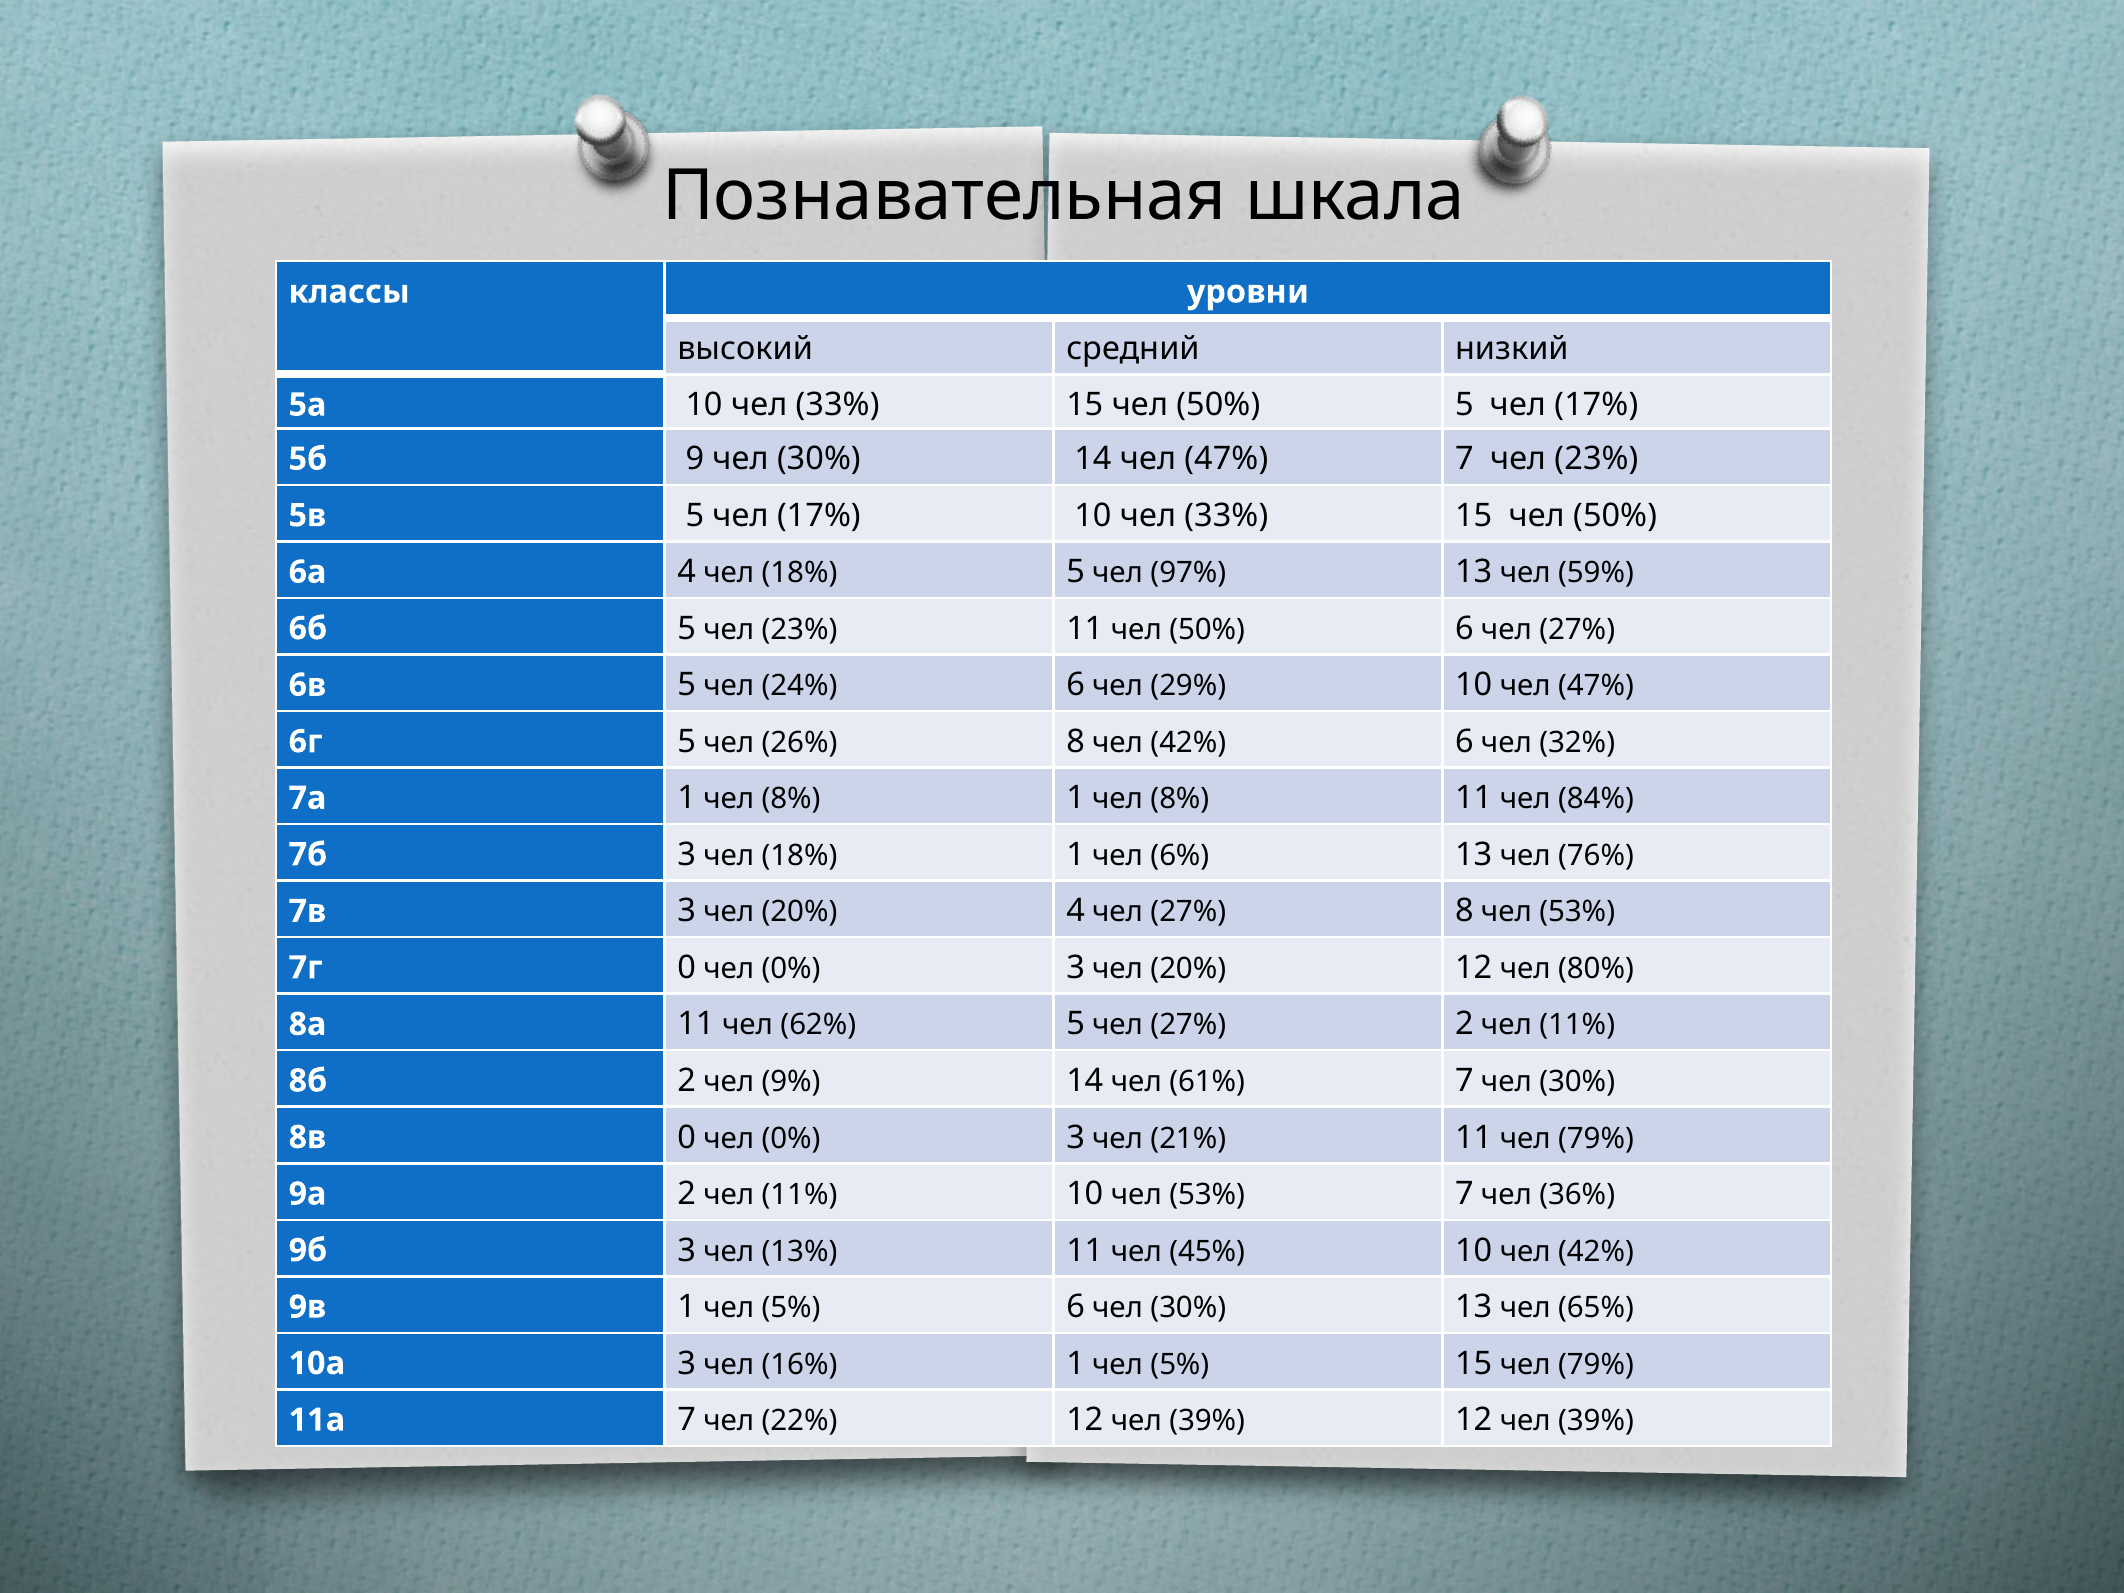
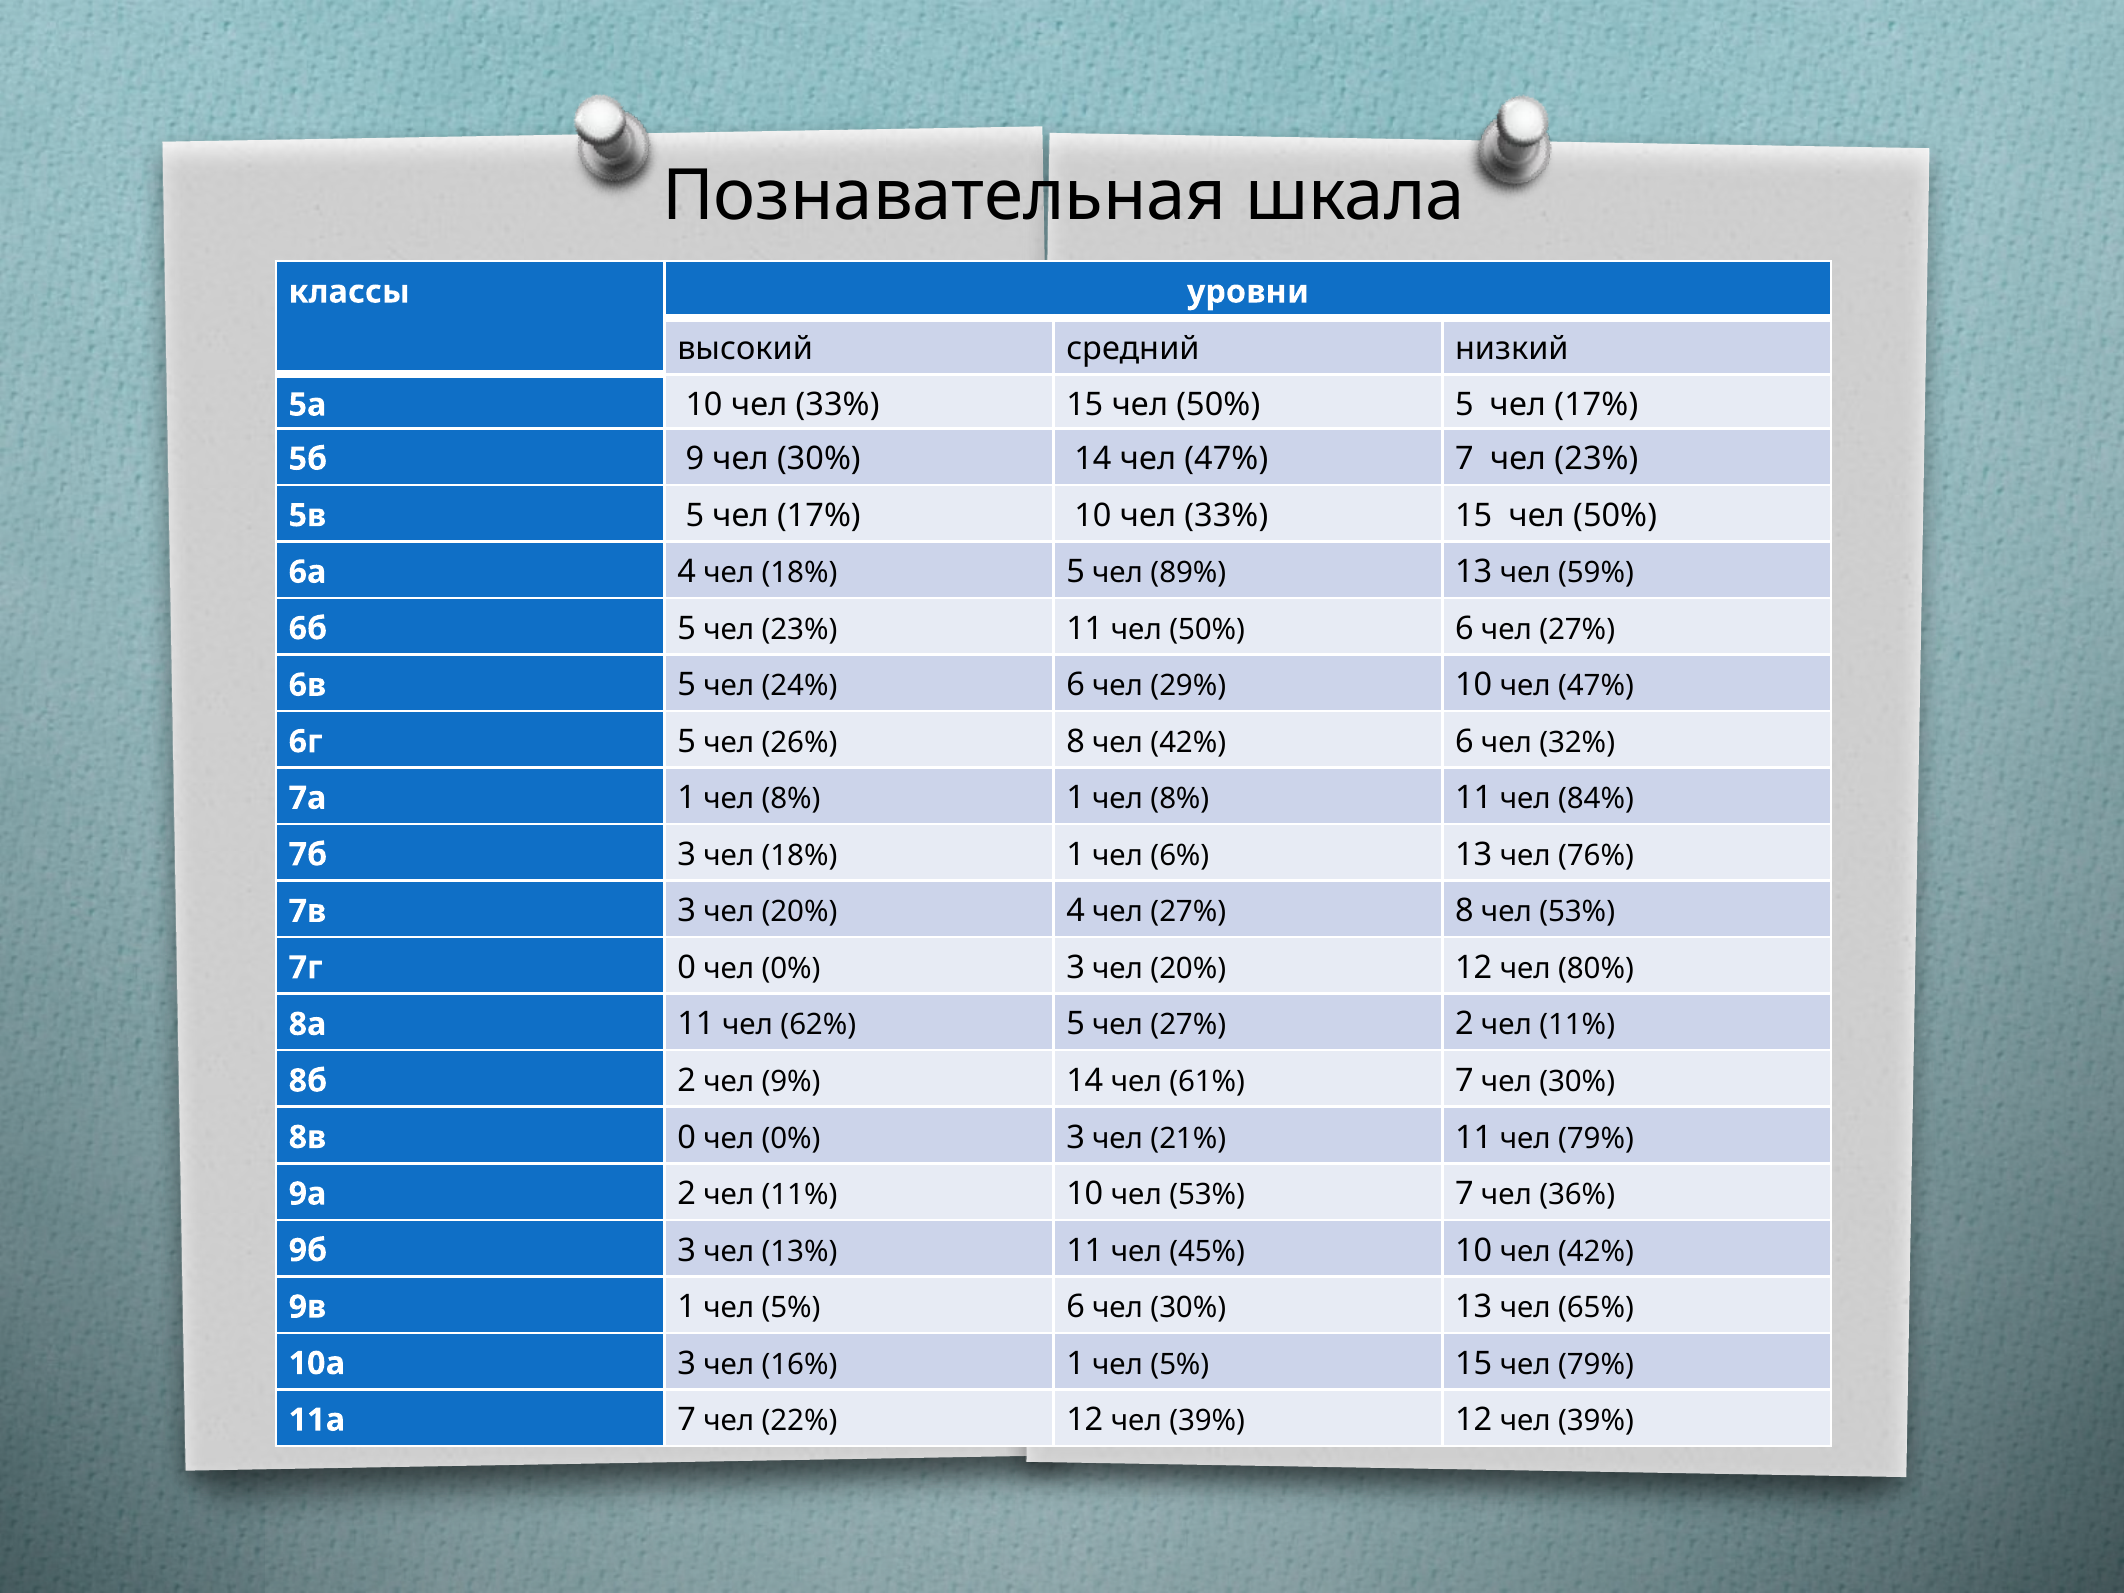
97%: 97% -> 89% (1188, 573)
